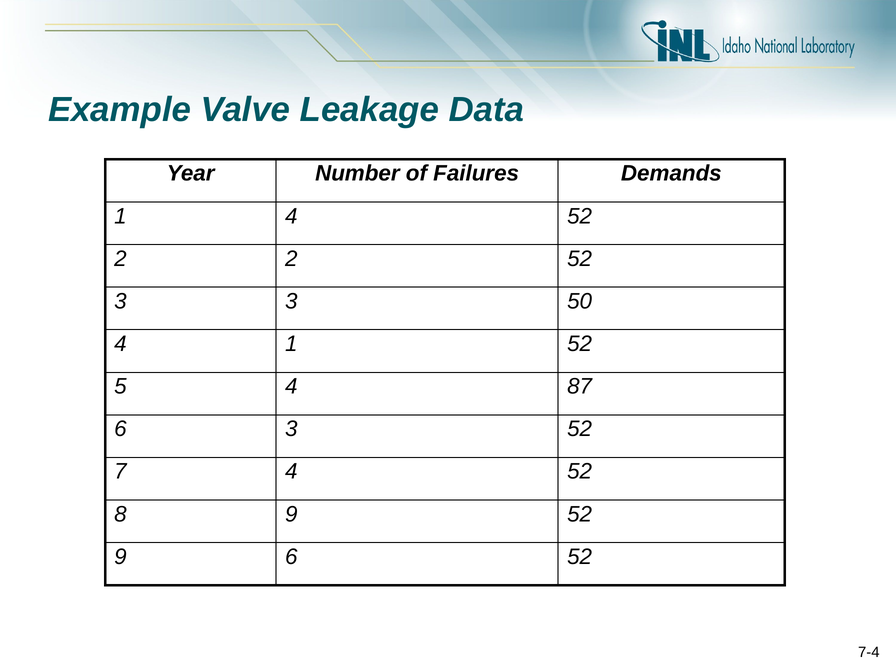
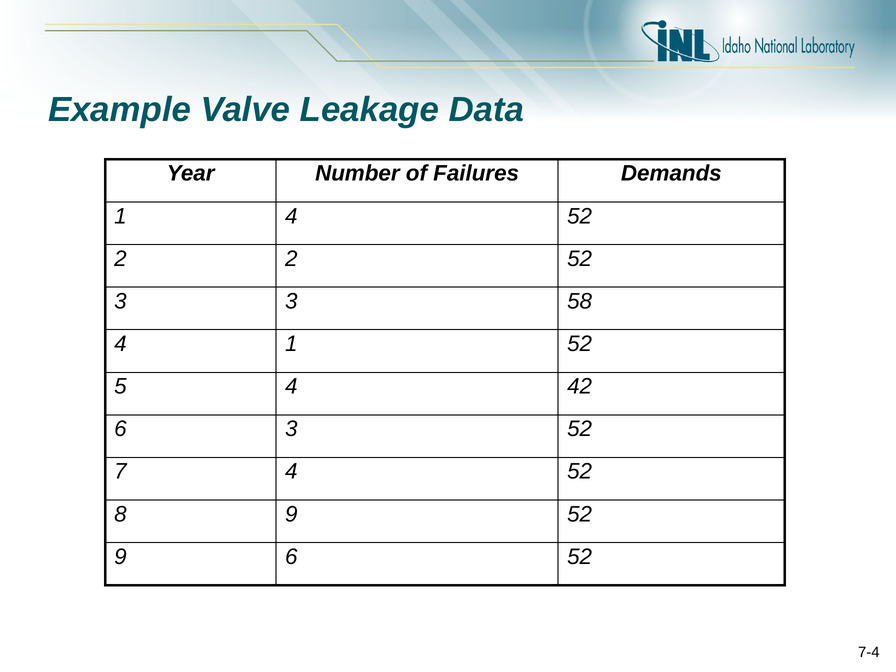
50: 50 -> 58 (580, 301)
87: 87 -> 42 (580, 386)
